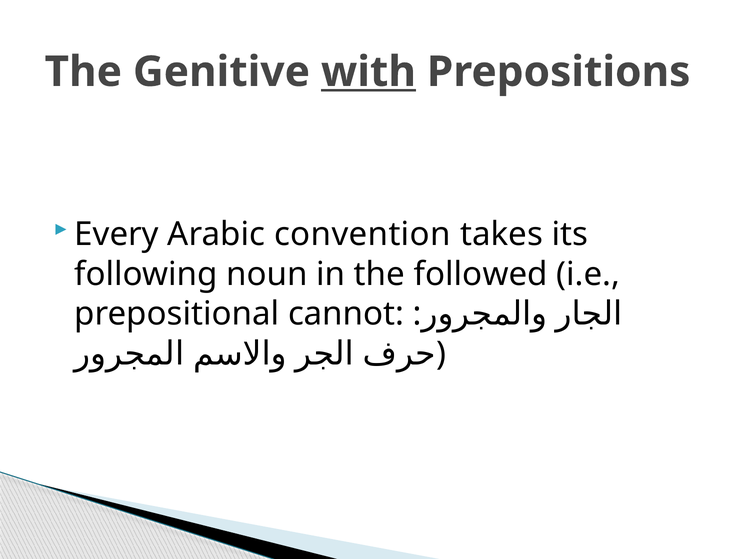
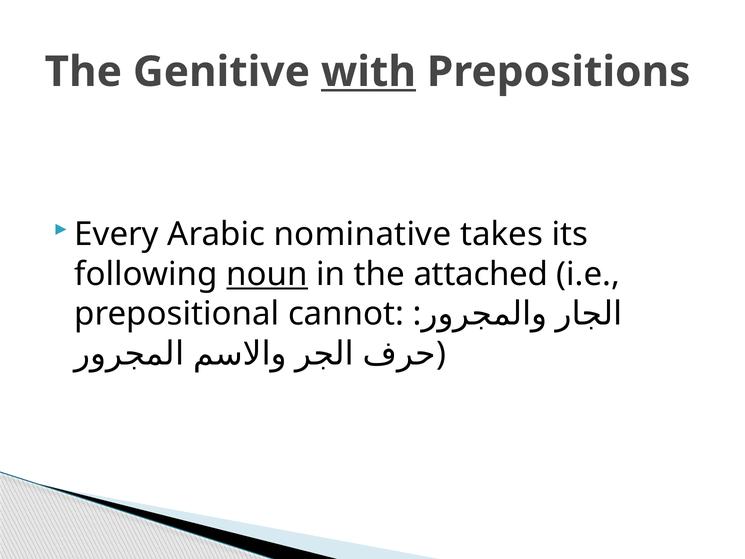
convention: convention -> nominative (362, 234)
noun underline: none -> present (267, 274)
followed: followed -> attached (481, 274)
